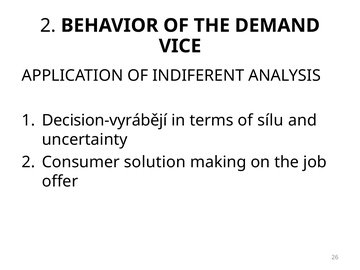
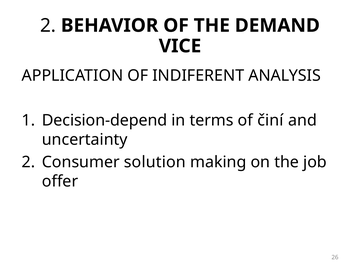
Decision-vyrábějí: Decision-vyrábějí -> Decision-depend (105, 120)
sílu: sílu -> činí (270, 120)
